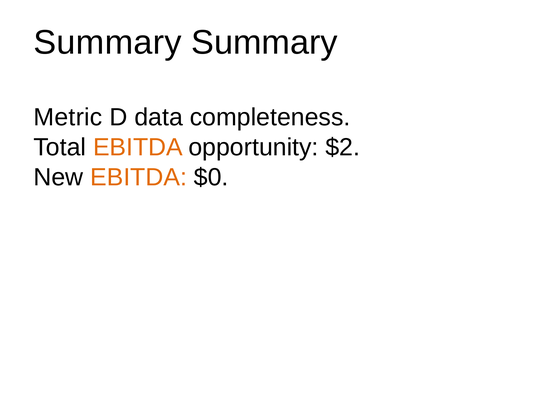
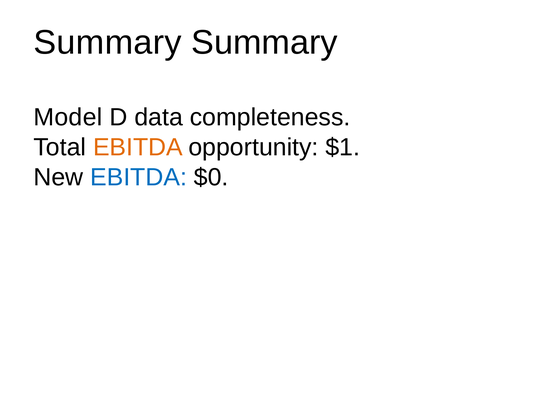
Metric: Metric -> Model (68, 117)
$2: $2 -> $1 (343, 147)
EBITDA colour: orange -> blue (139, 177)
